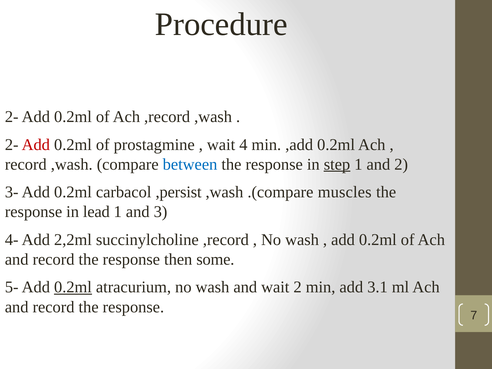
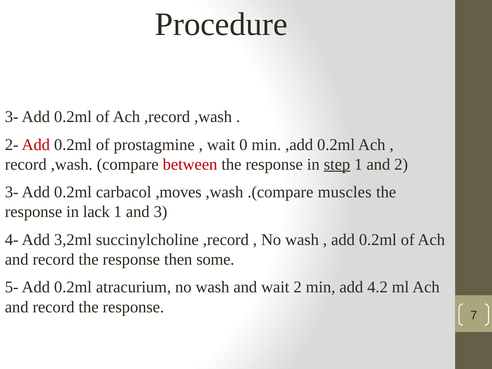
2-: 2- -> 3- (12, 117)
4: 4 -> 0 (243, 145)
between colour: blue -> red (190, 164)
,persist: ,persist -> ,moves (179, 192)
lead: lead -> lack (96, 212)
2,2ml: 2,2ml -> 3,2ml (73, 240)
0.2ml underline: present -> none (73, 287)
3.1: 3.1 -> 4.2 (378, 287)
